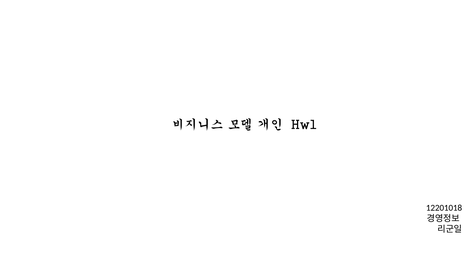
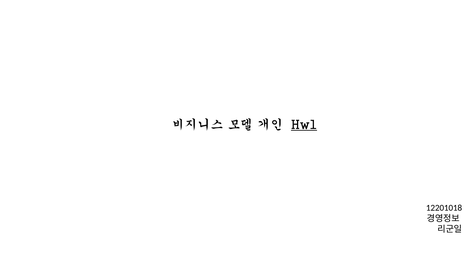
Hw1 underline: none -> present (304, 125)
